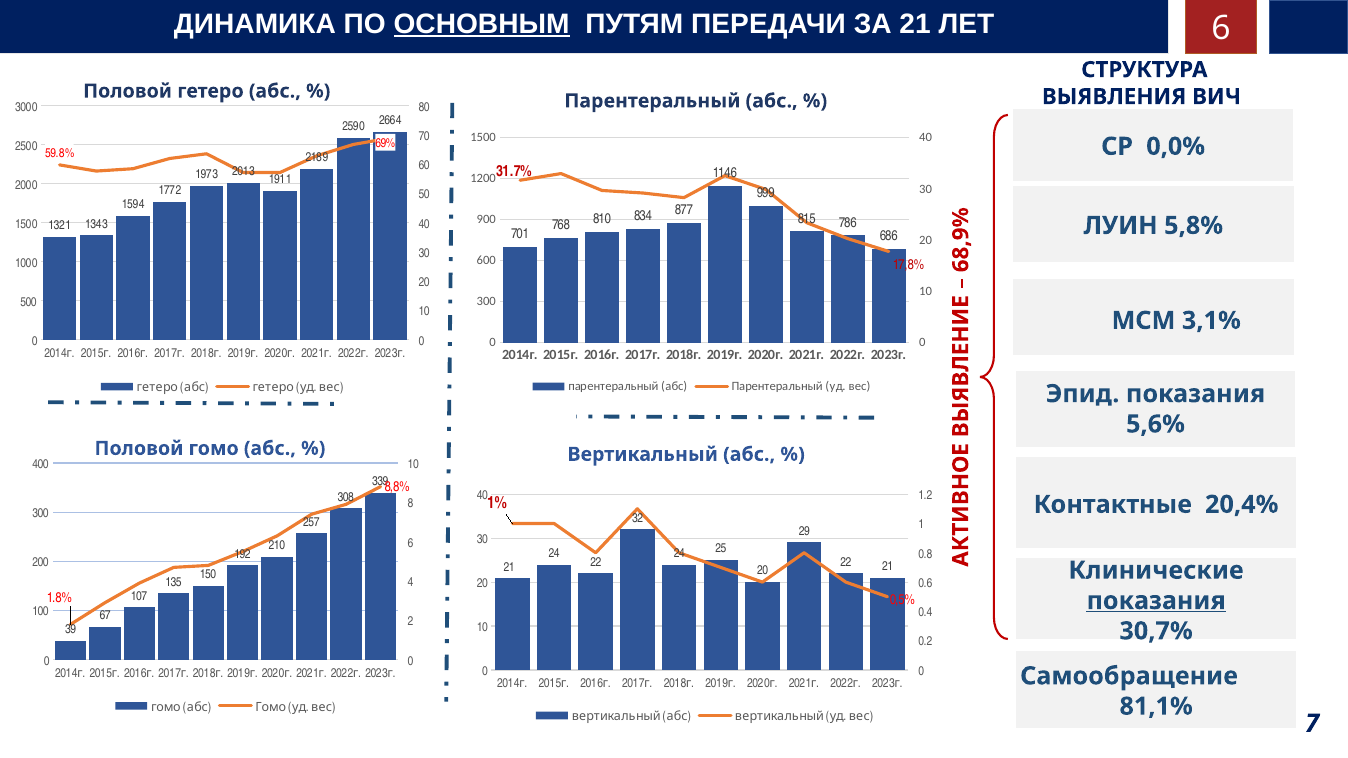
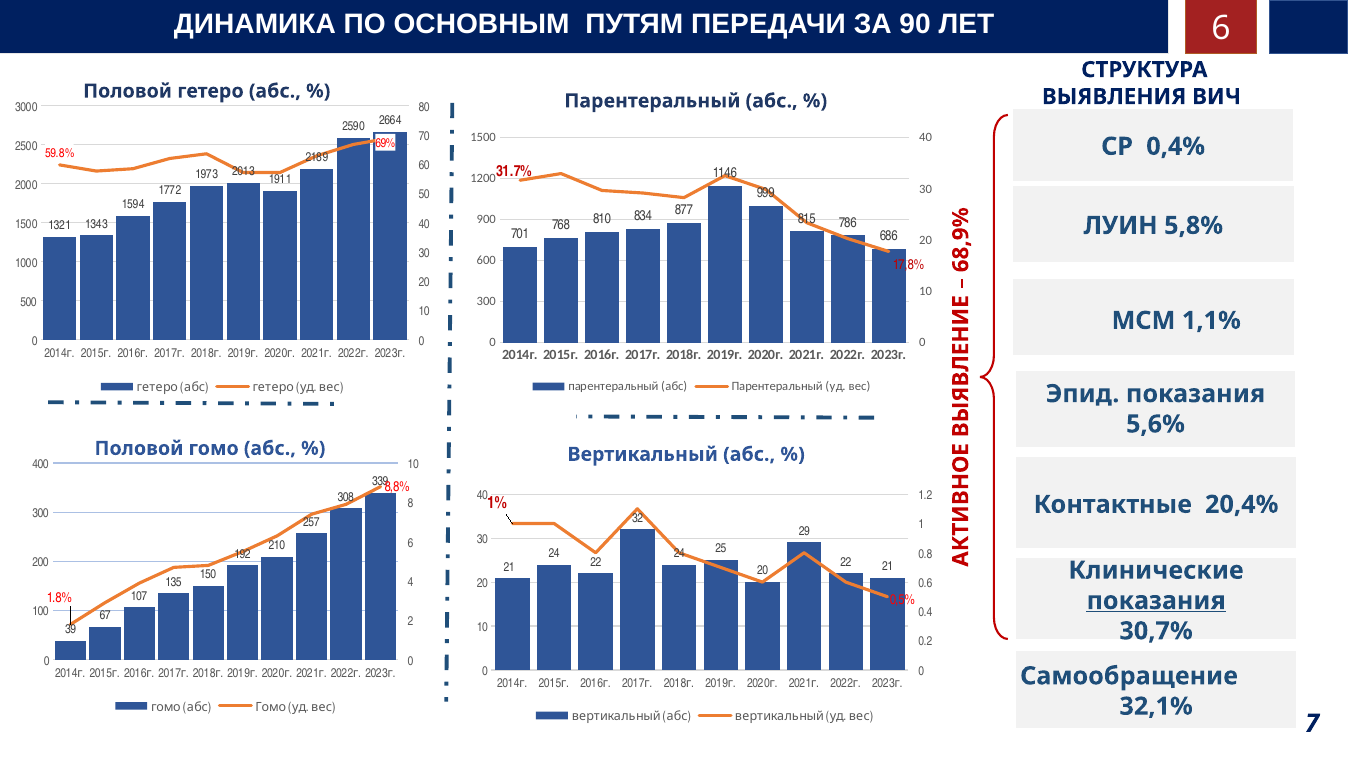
ОСНОВНЫМ underline: present -> none (482, 24)
ЗА 21: 21 -> 90 (915, 24)
0,0%: 0,0% -> 0,4% (1176, 146)
3,1%: 3,1% -> 1,1% (1211, 321)
81,1%: 81,1% -> 32,1% (1156, 707)
